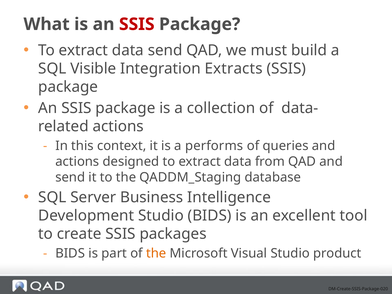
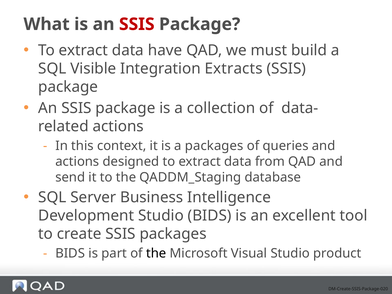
data send: send -> have (165, 50)
a performs: performs -> packages (214, 146)
the colour: orange -> black (156, 253)
